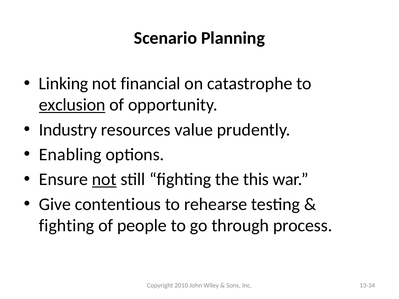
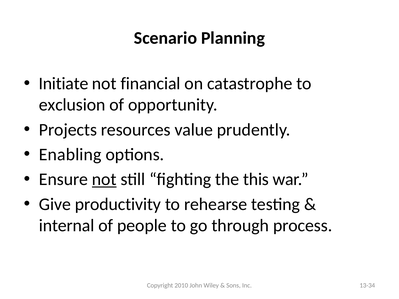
Linking: Linking -> Initiate (63, 84)
exclusion underline: present -> none (72, 105)
Industry: Industry -> Projects (68, 130)
contentious: contentious -> productivity (118, 204)
fighting: fighting -> internal (67, 226)
